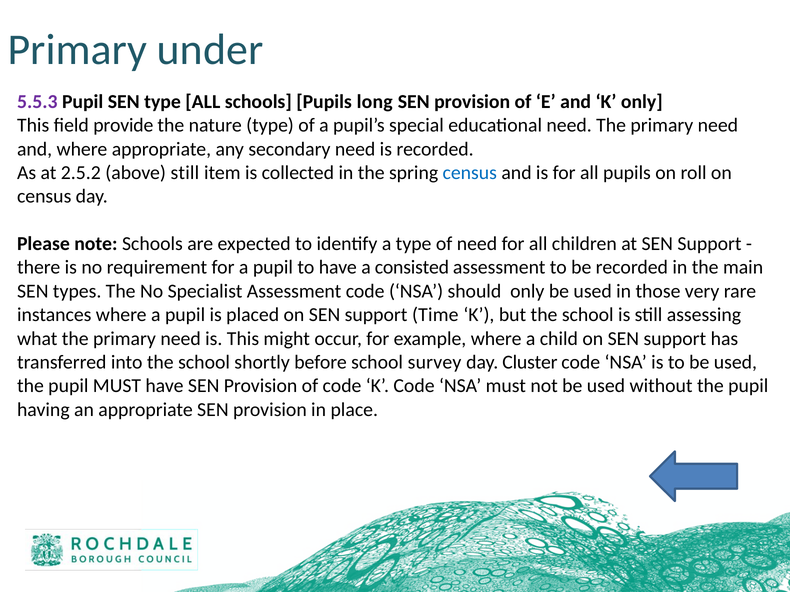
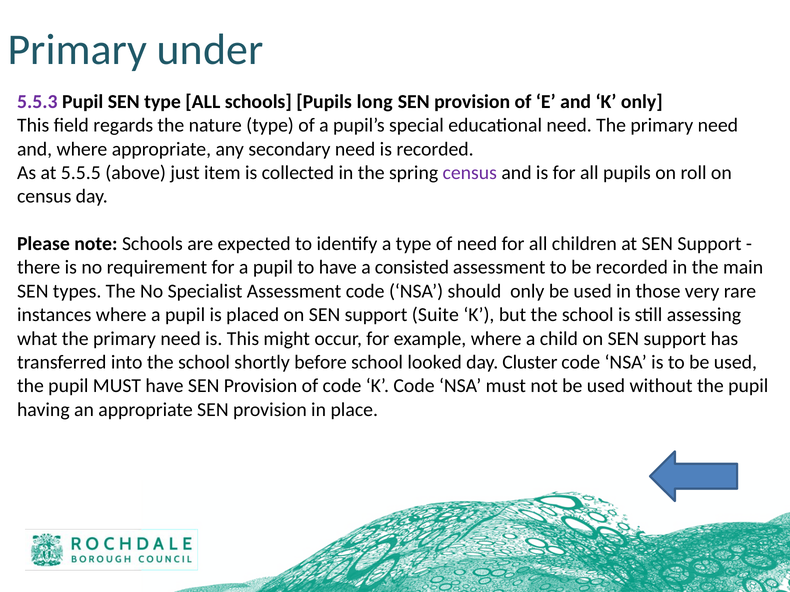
provide: provide -> regards (123, 126)
2.5.2: 2.5.2 -> 5.5.5 (81, 173)
above still: still -> just (185, 173)
census colour: blue -> purple (470, 173)
Time: Time -> Suite (435, 315)
survey: survey -> looked (435, 363)
